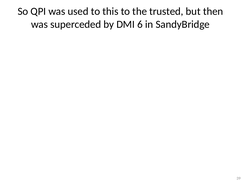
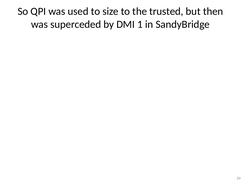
this: this -> size (110, 11)
6: 6 -> 1 (140, 24)
